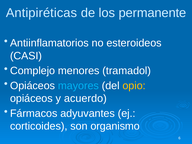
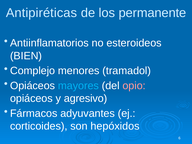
CASI: CASI -> BIEN (26, 56)
opio colour: yellow -> pink (134, 86)
acuerdo: acuerdo -> agresivo (86, 98)
organismo: organismo -> hepóxidos (115, 126)
